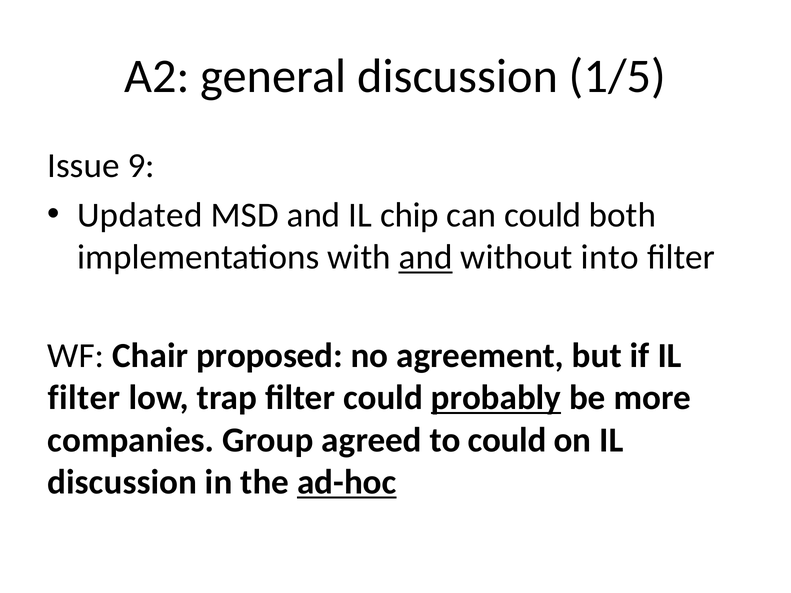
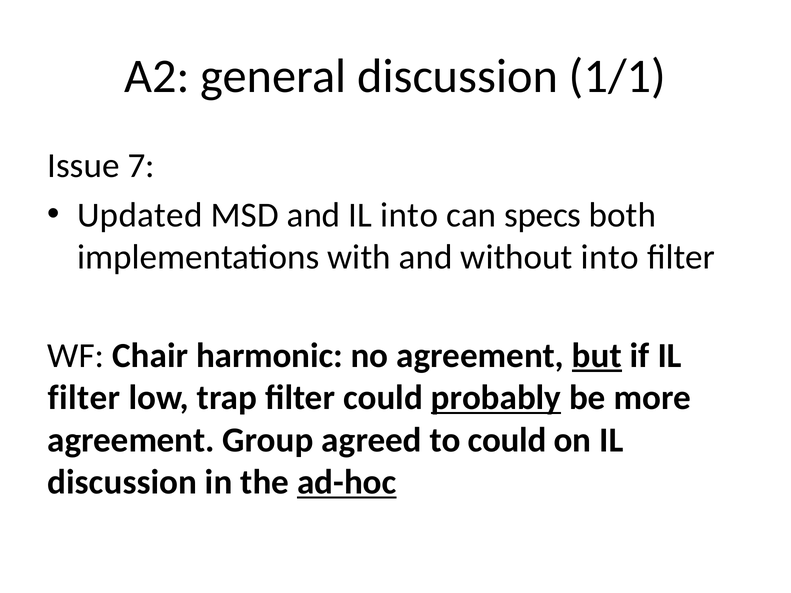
1/5: 1/5 -> 1/1 (617, 77)
9: 9 -> 7 (141, 166)
IL chip: chip -> into (409, 215)
can could: could -> specs (543, 215)
and underline: present -> none (426, 257)
proposed: proposed -> harmonic (269, 356)
but underline: none -> present (597, 356)
companies: companies -> agreement (131, 440)
